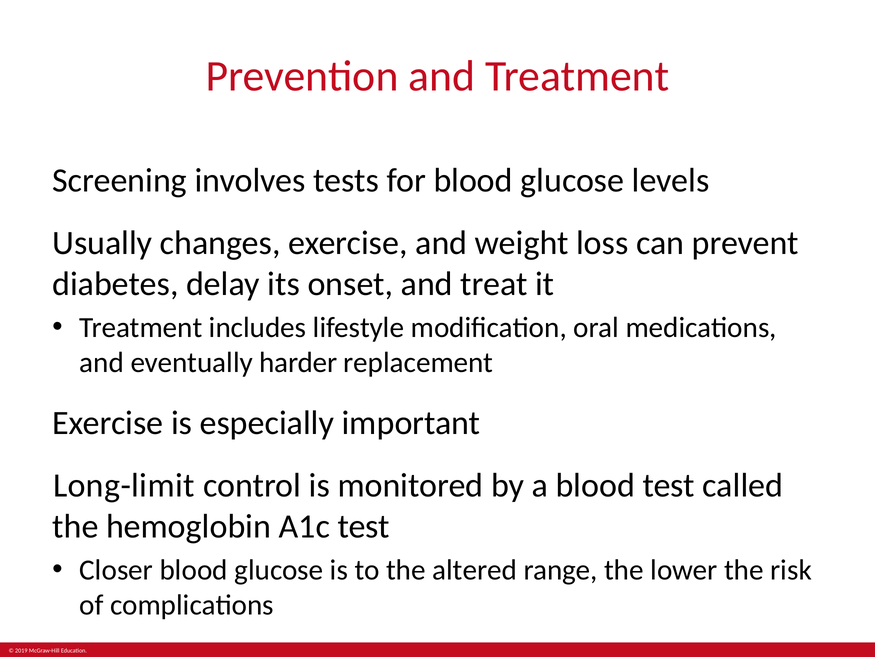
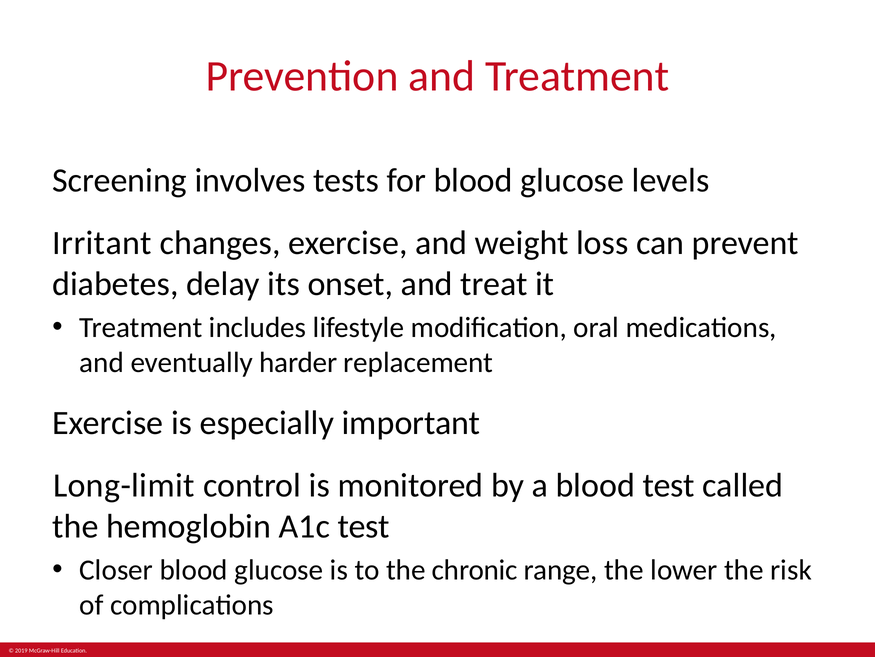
Usually: Usually -> Irritant (102, 243)
altered: altered -> chronic (475, 569)
